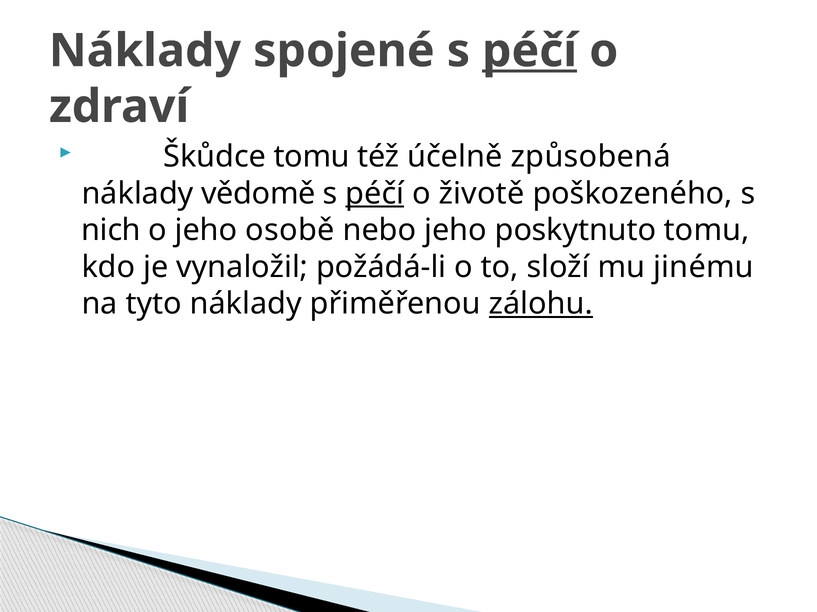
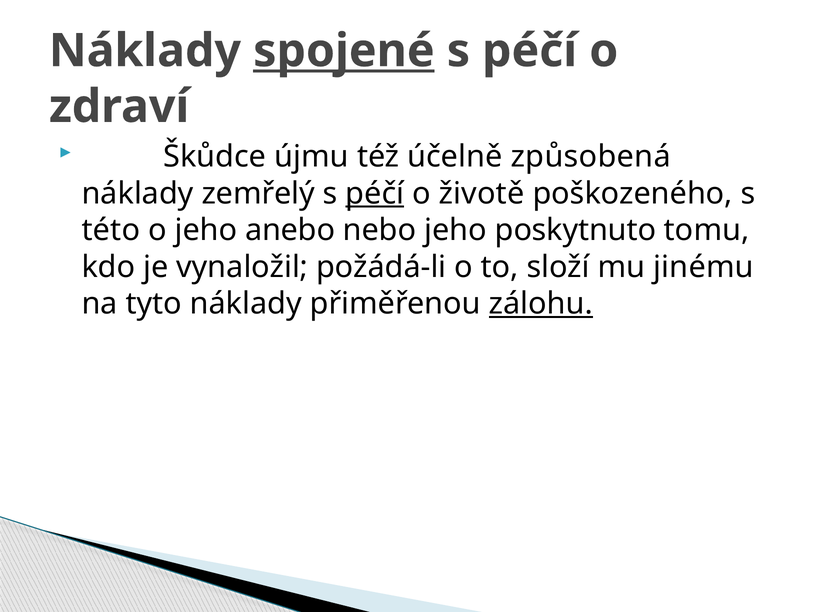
spojené underline: none -> present (344, 51)
péčí underline: present -> none (530, 51)
Škůdce tomu: tomu -> újmu (312, 157)
vědomě: vědomě -> zemřelý (258, 194)
nich: nich -> této (111, 231)
osobě: osobě -> anebo (290, 231)
